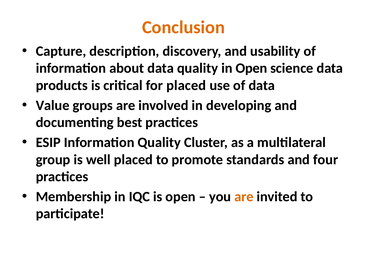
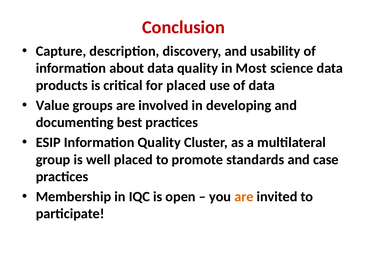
Conclusion colour: orange -> red (183, 27)
in Open: Open -> Most (251, 68)
four: four -> case (326, 160)
